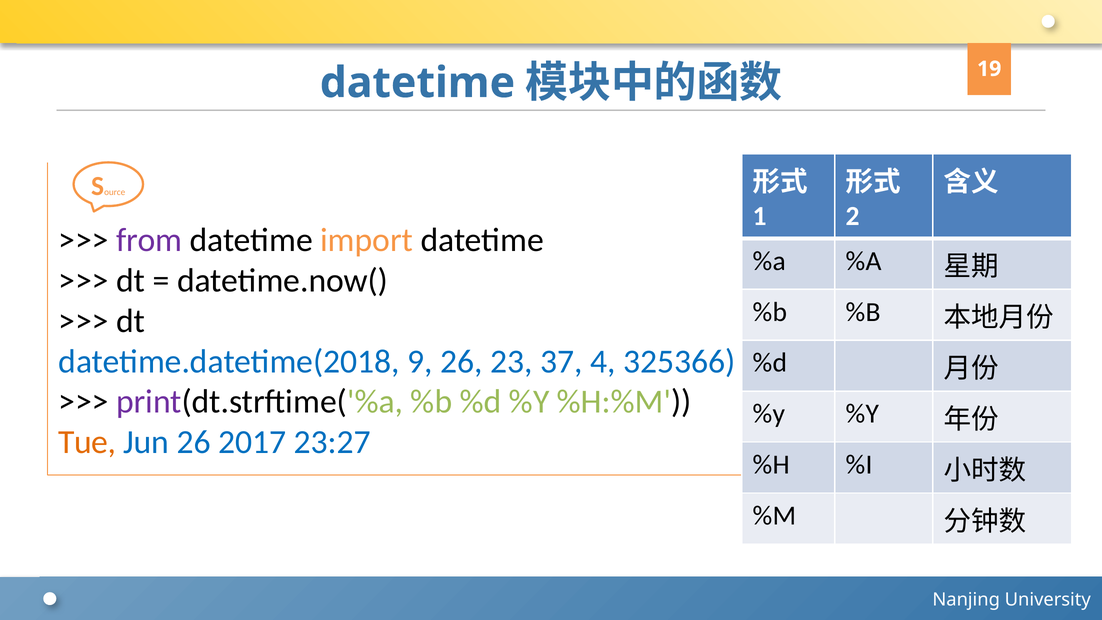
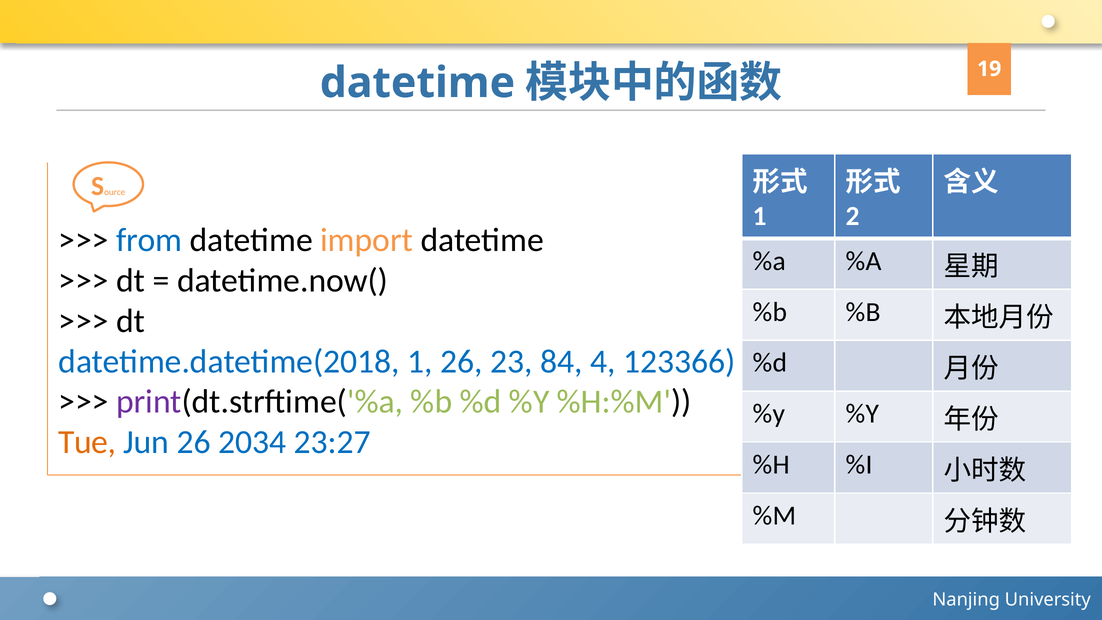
from colour: purple -> blue (149, 240)
datetime.datetime(2018 9: 9 -> 1 (420, 361)
37: 37 -> 84 (561, 361)
325366: 325366 -> 123366 (679, 361)
2017: 2017 -> 2034 (252, 442)
